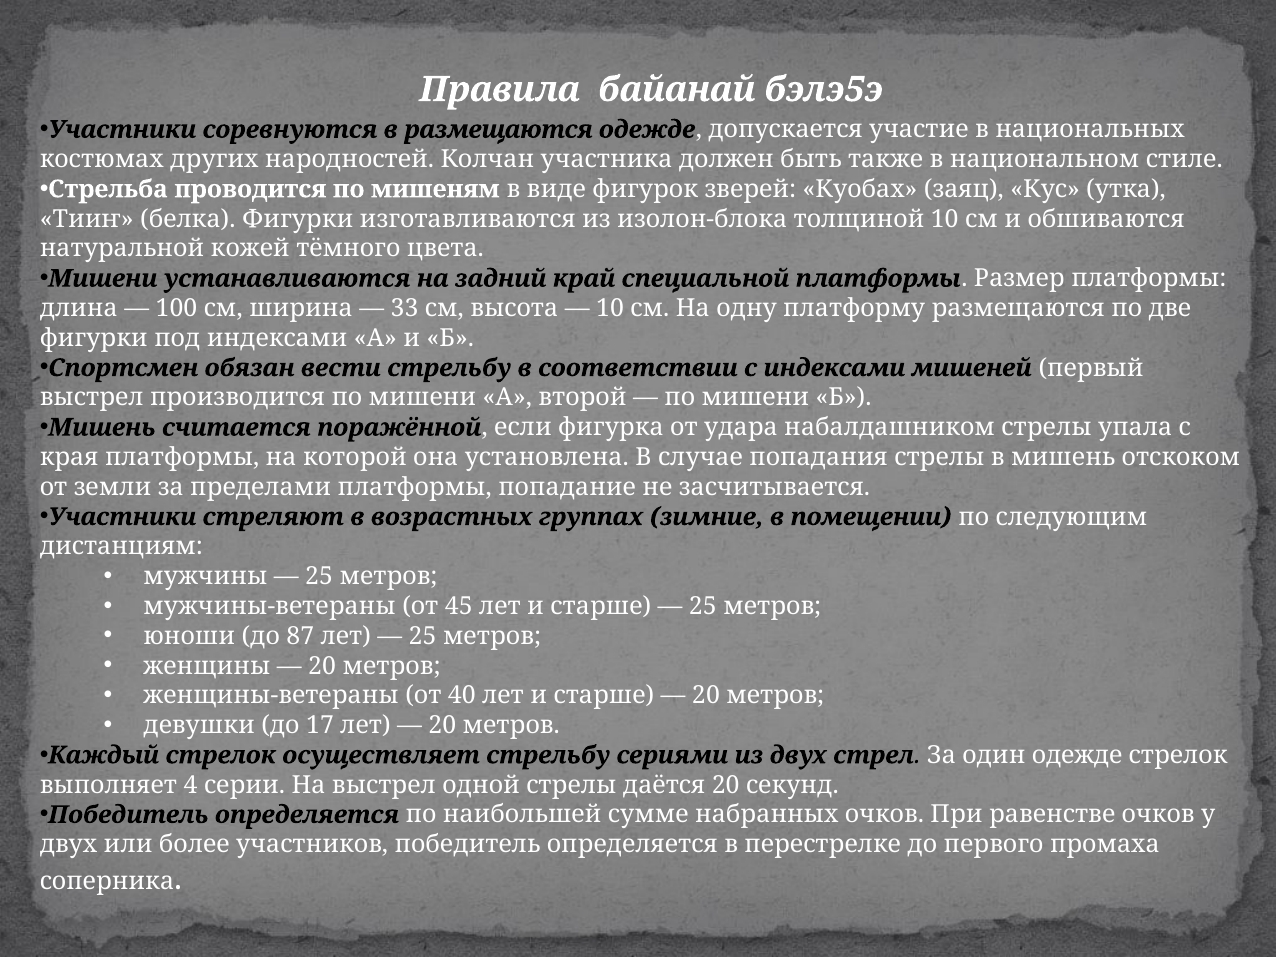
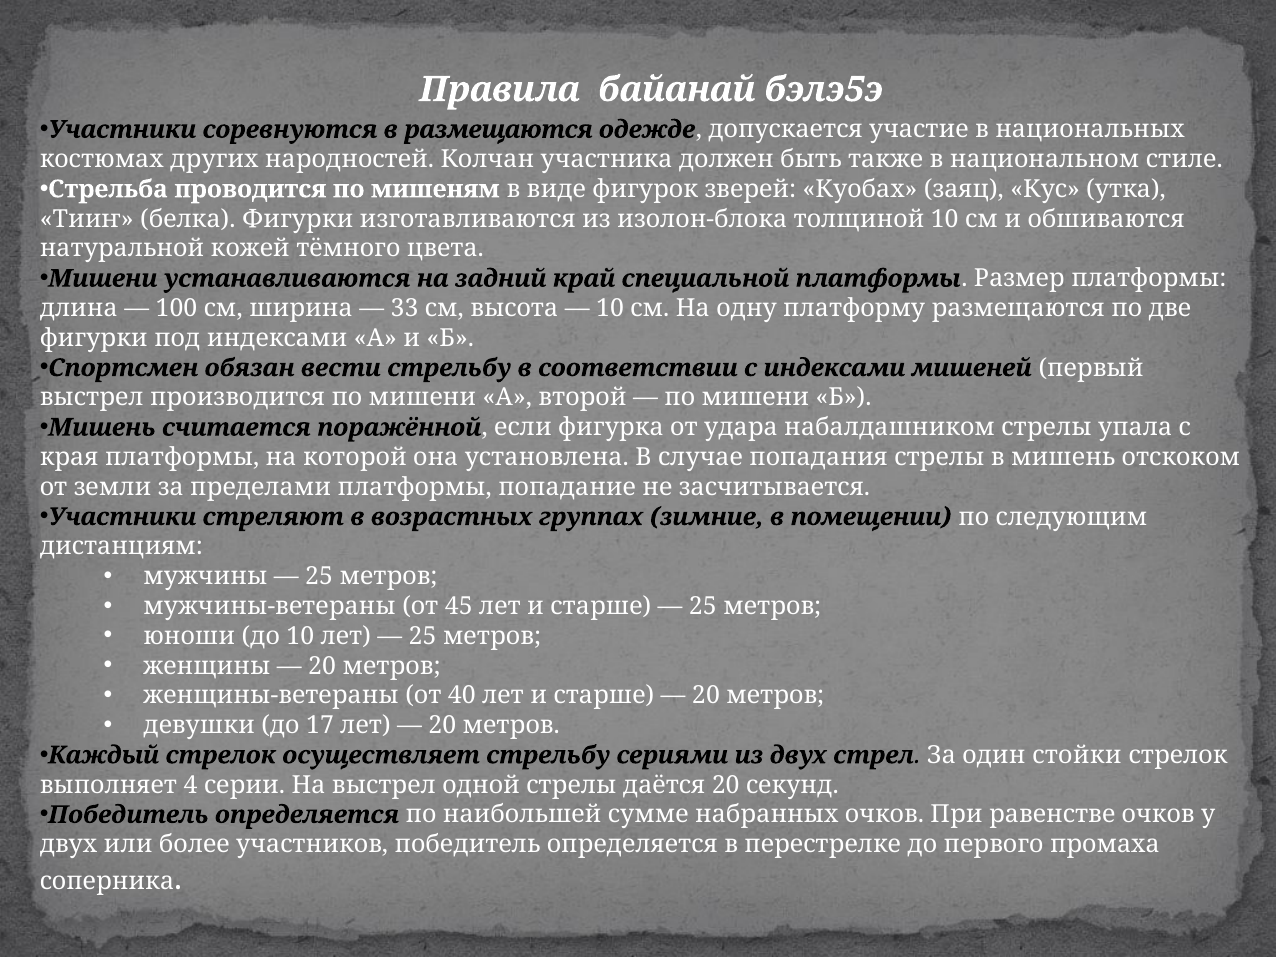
до 87: 87 -> 10 (300, 636)
один одежде: одежде -> стойки (1077, 755)
